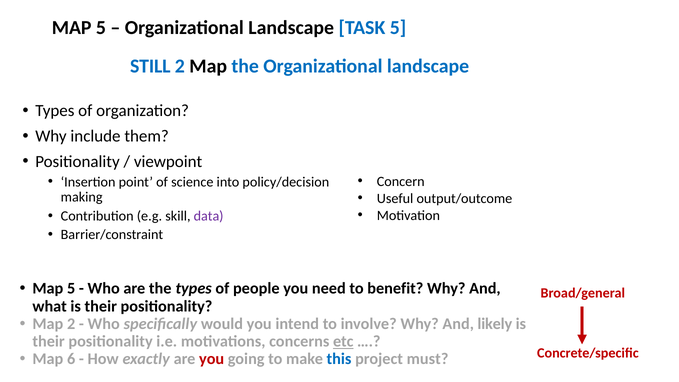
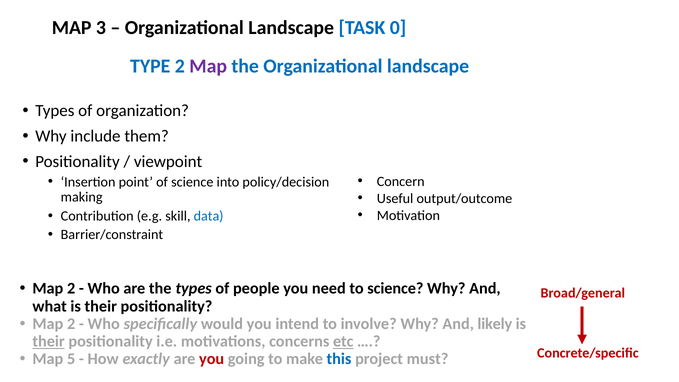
5: 5 -> 3 (101, 28)
TASK 5: 5 -> 0 (398, 28)
STILL: STILL -> TYPE (150, 66)
Map colour: black -> purple (208, 66)
data colour: purple -> blue (209, 216)
5: 5 -> 2 (71, 289)
to benefit: benefit -> science (395, 289)
their underline: none -> present (49, 341)
6: 6 -> 5 (71, 359)
